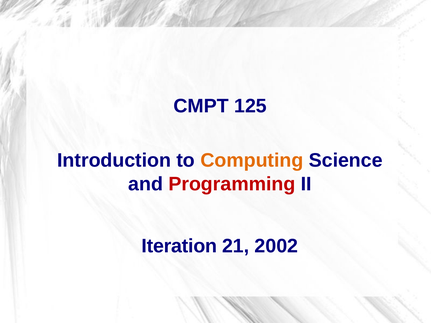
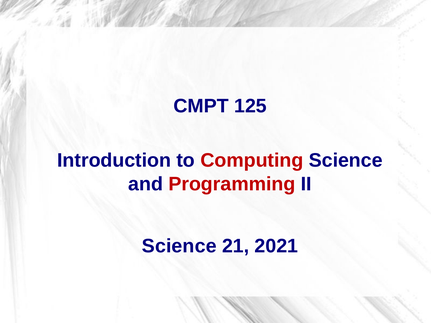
Computing colour: orange -> red (252, 161)
Iteration: Iteration -> Science (179, 246)
2002: 2002 -> 2021 (276, 246)
